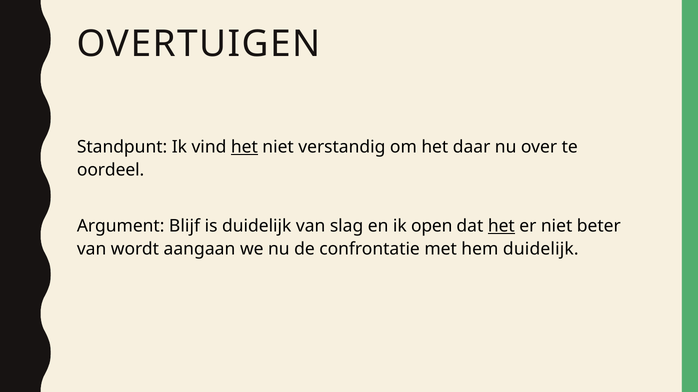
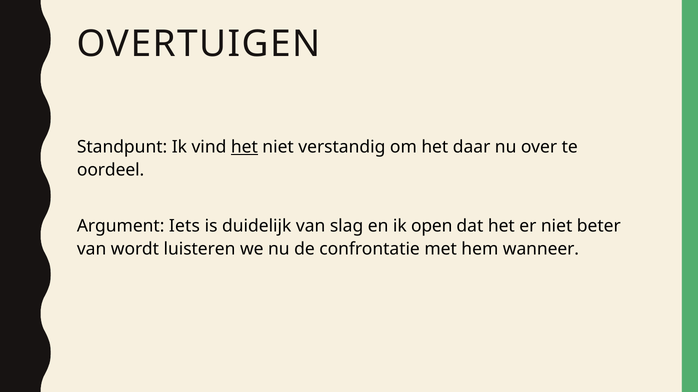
Blijf: Blijf -> Iets (184, 227)
het underline: present -> none (501, 227)
aangaan: aangaan -> luisteren (200, 250)
hem duidelijk: duidelijk -> wanneer (541, 250)
